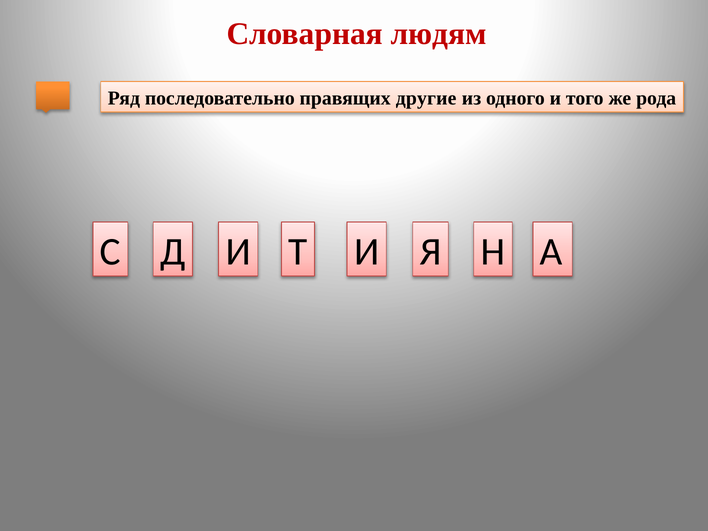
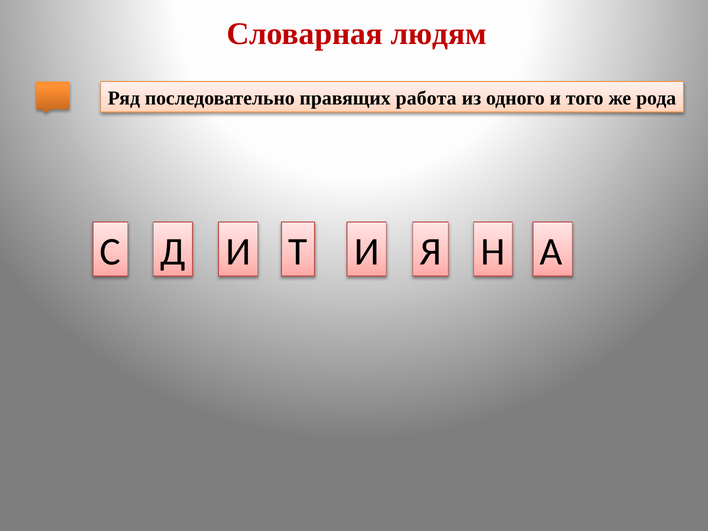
другие: другие -> работа (426, 98)
